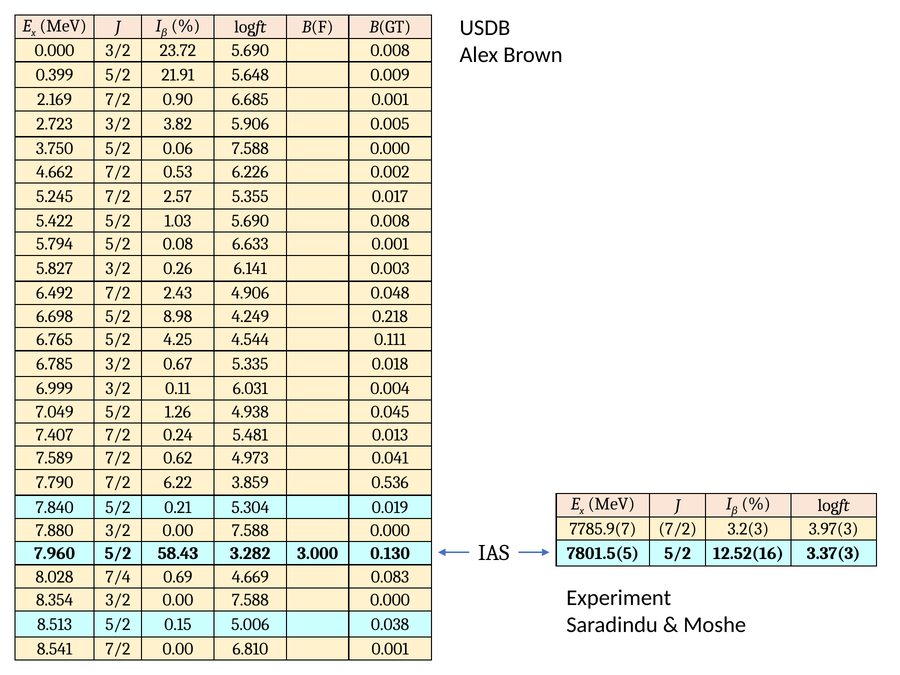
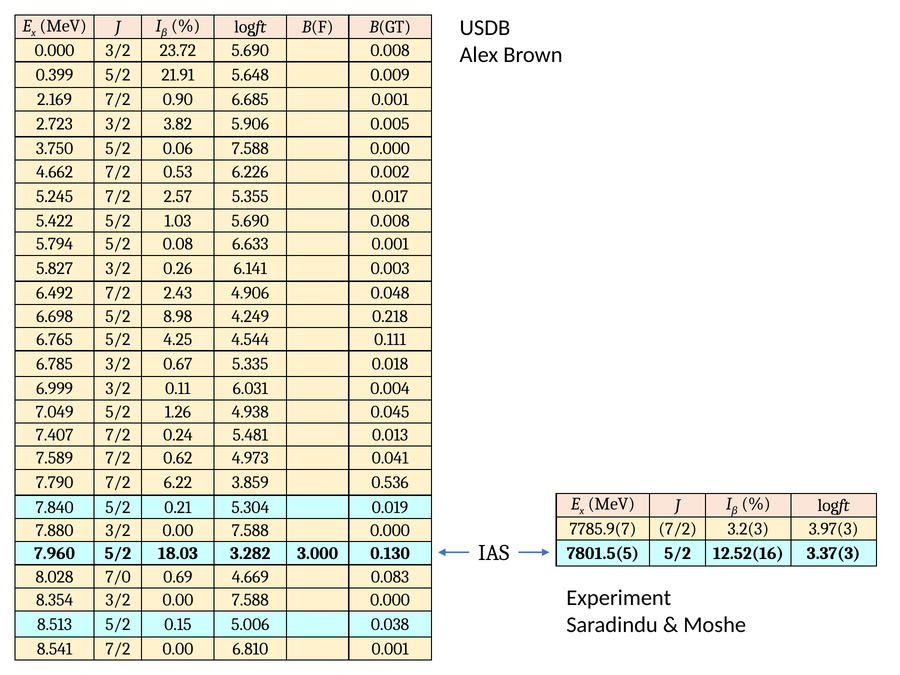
58.43: 58.43 -> 18.03 (178, 554)
7/4: 7/4 -> 7/0 (118, 577)
